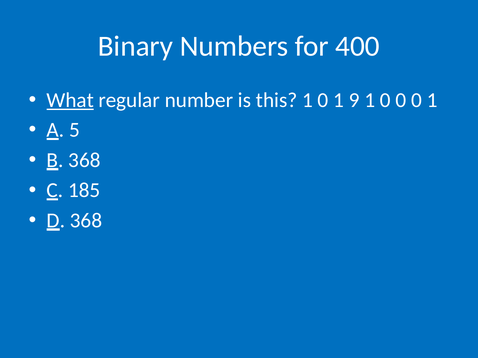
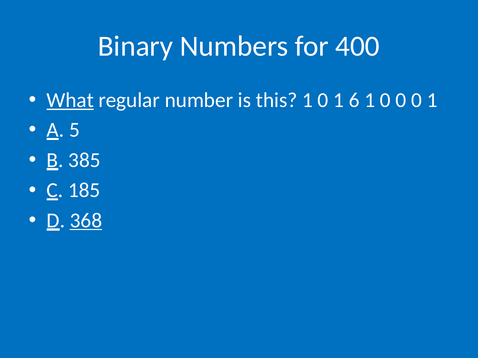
9: 9 -> 6 (354, 100)
B 368: 368 -> 385 (84, 160)
368 underline: none -> present (86, 221)
